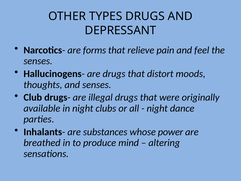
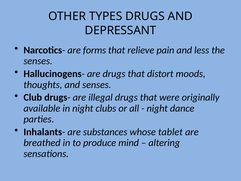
feel: feel -> less (202, 50)
power: power -> tablet (170, 132)
